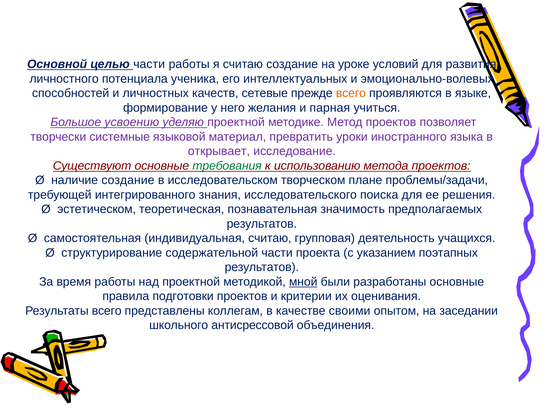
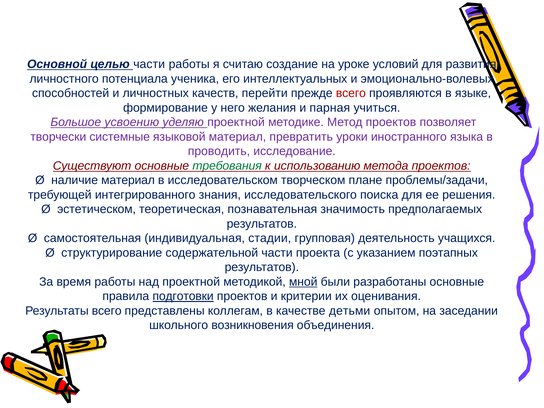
сетевые: сетевые -> перейти (265, 93)
всего colour: orange -> red (351, 93)
открывает: открывает -> проводить (219, 151)
наличие создание: создание -> материал (128, 180)
индивидуальная считаю: считаю -> стадии (270, 238)
подготовки underline: none -> present (183, 296)
своими: своими -> детьми (350, 311)
антисрессовой: антисрессовой -> возникновения (253, 325)
